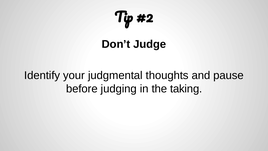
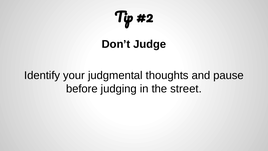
taking: taking -> street (186, 89)
